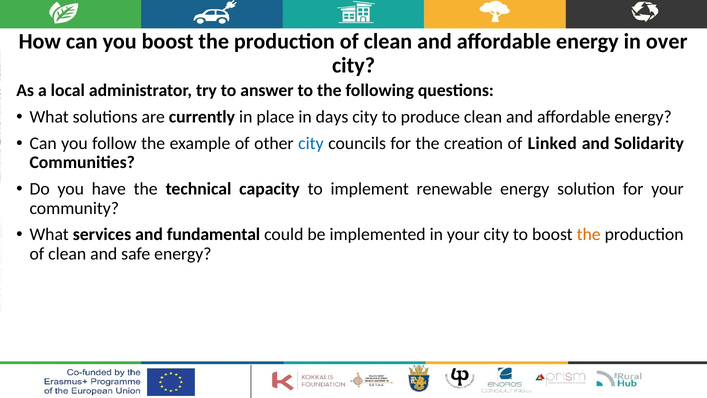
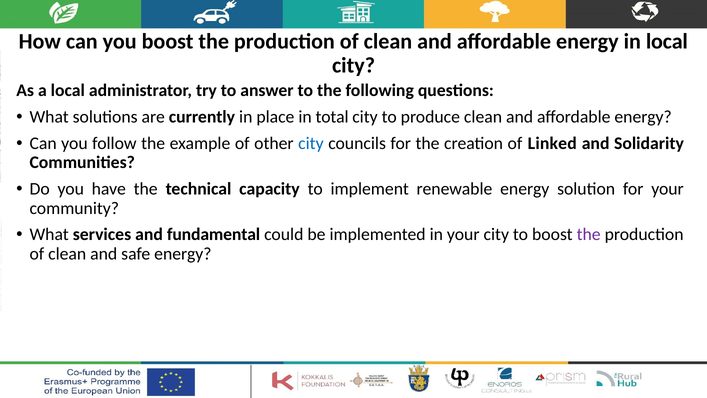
in over: over -> local (667, 41)
days: days -> total (332, 117)
the colour: orange -> purple (589, 234)
